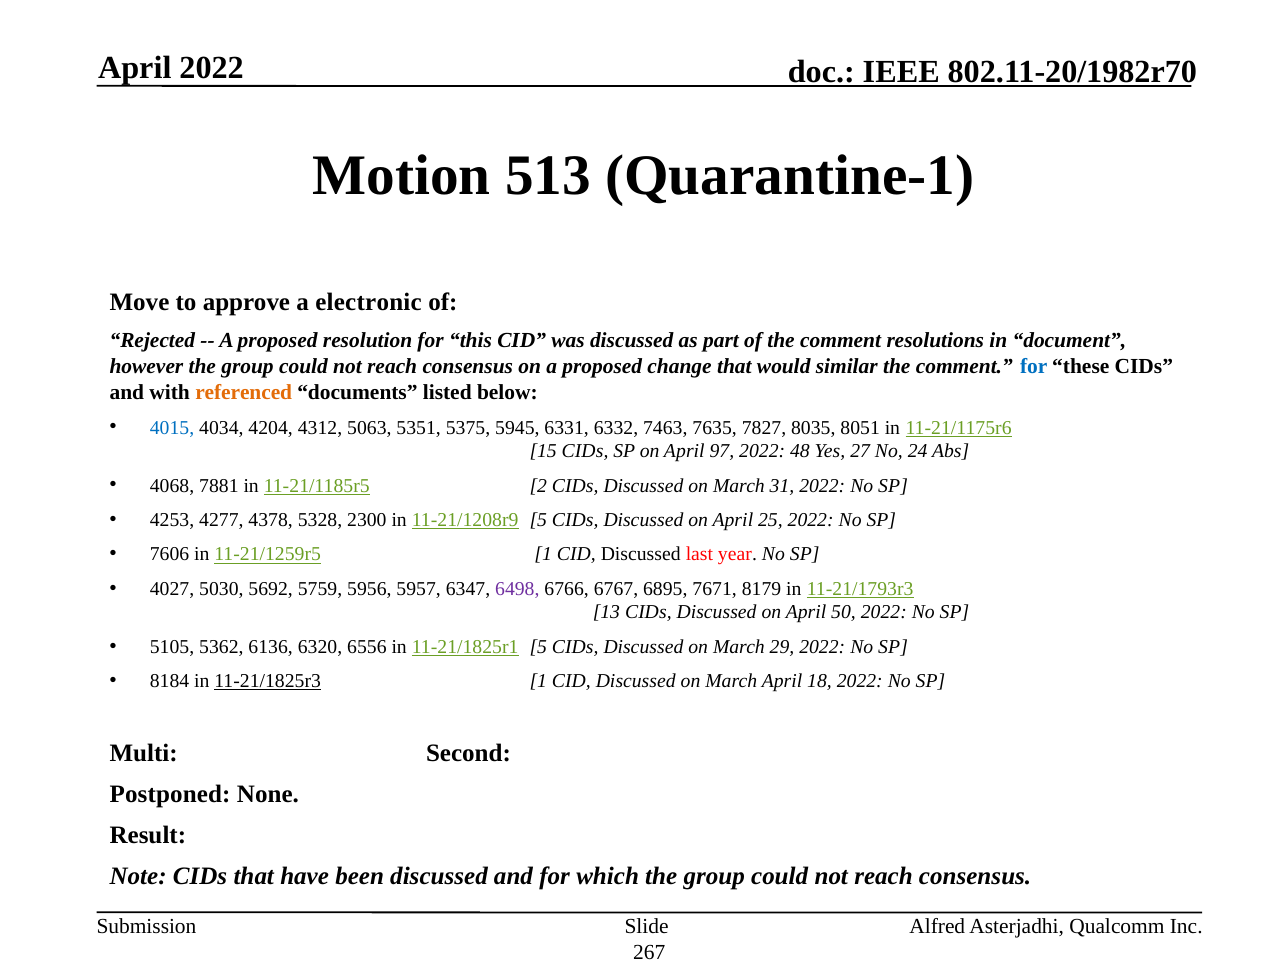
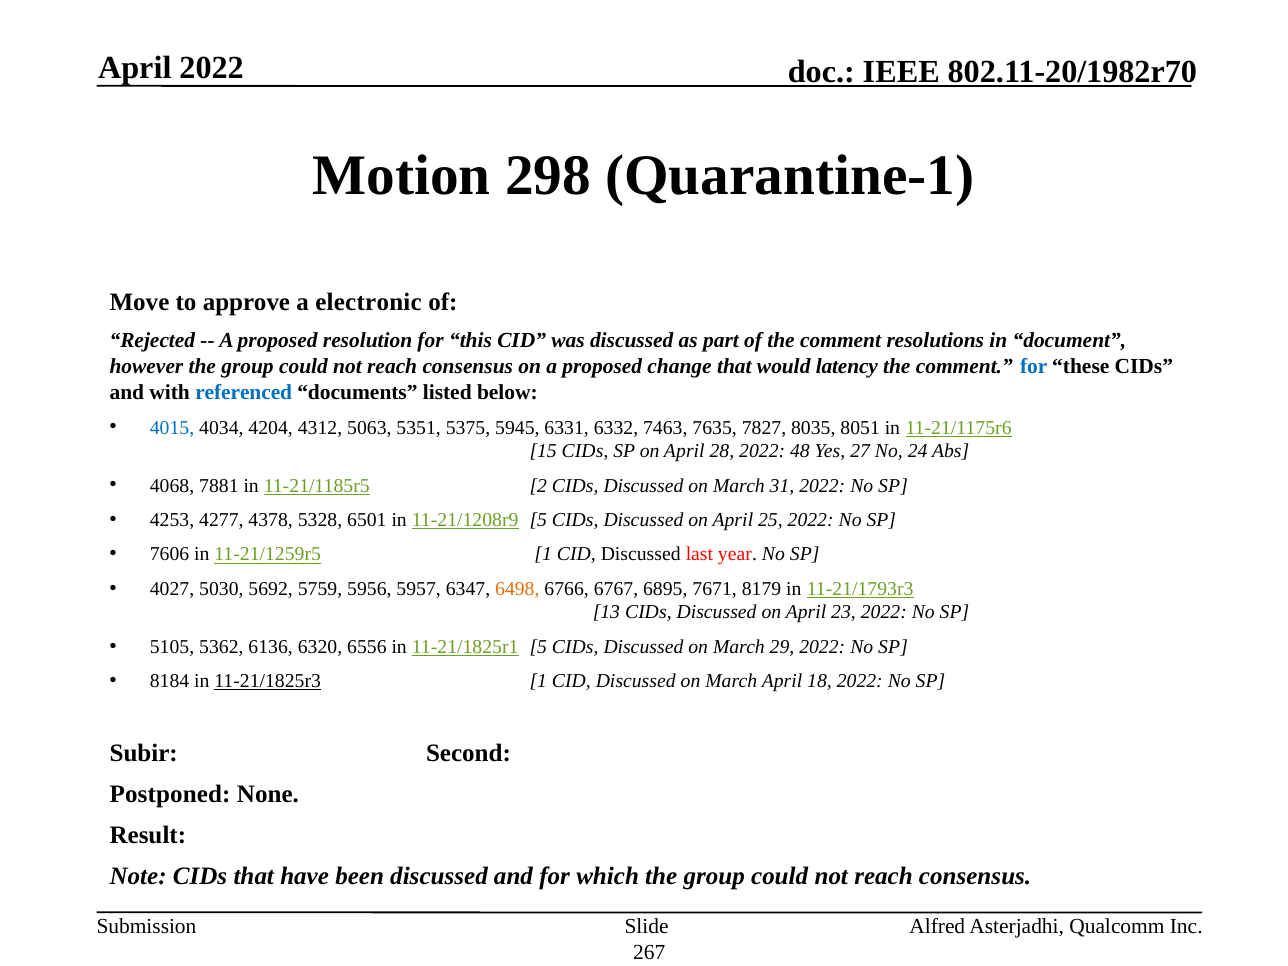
513: 513 -> 298 (548, 176)
similar: similar -> latency (847, 366)
referenced colour: orange -> blue (244, 392)
97: 97 -> 28 (722, 451)
2300: 2300 -> 6501 (367, 520)
6498 colour: purple -> orange (517, 589)
50: 50 -> 23 (843, 612)
Multi: Multi -> Subir (144, 753)
